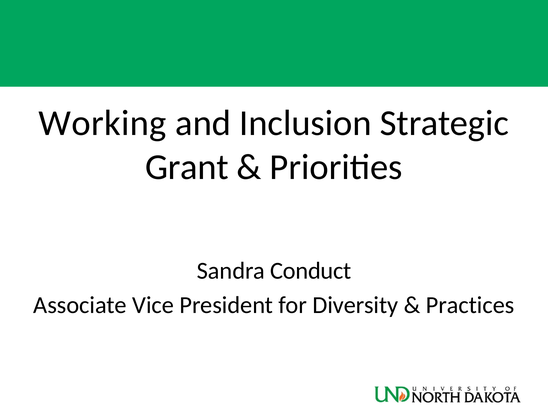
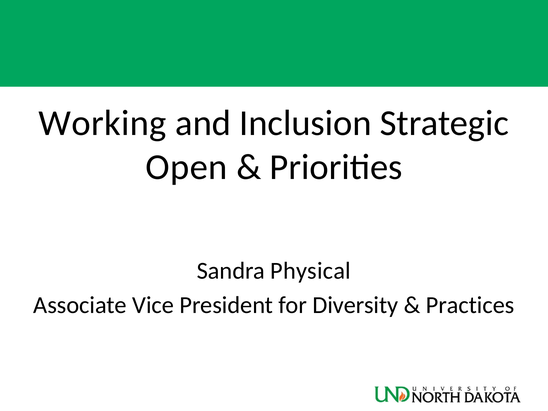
Grant: Grant -> Open (186, 167)
Conduct: Conduct -> Physical (311, 271)
